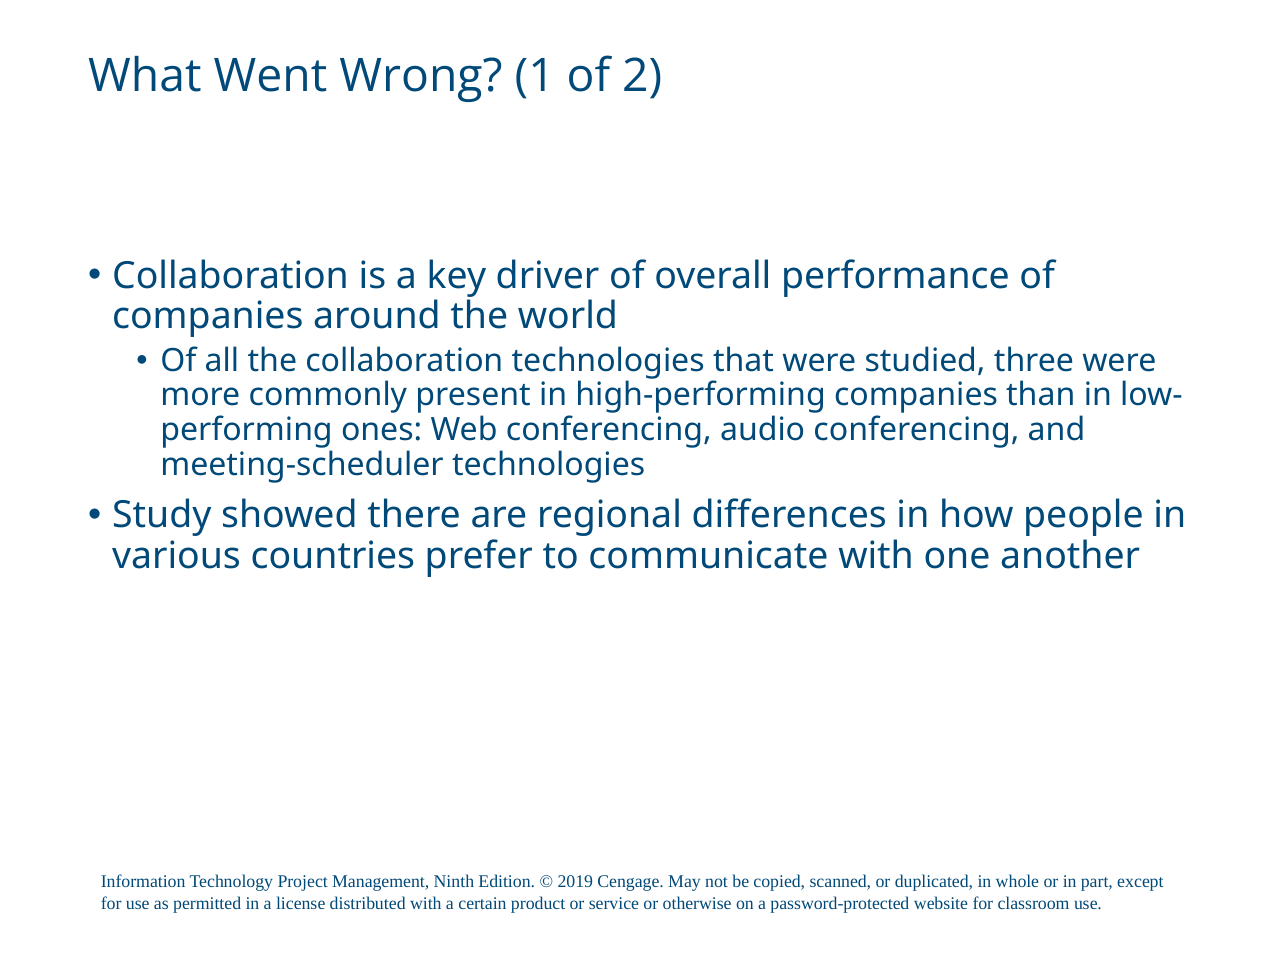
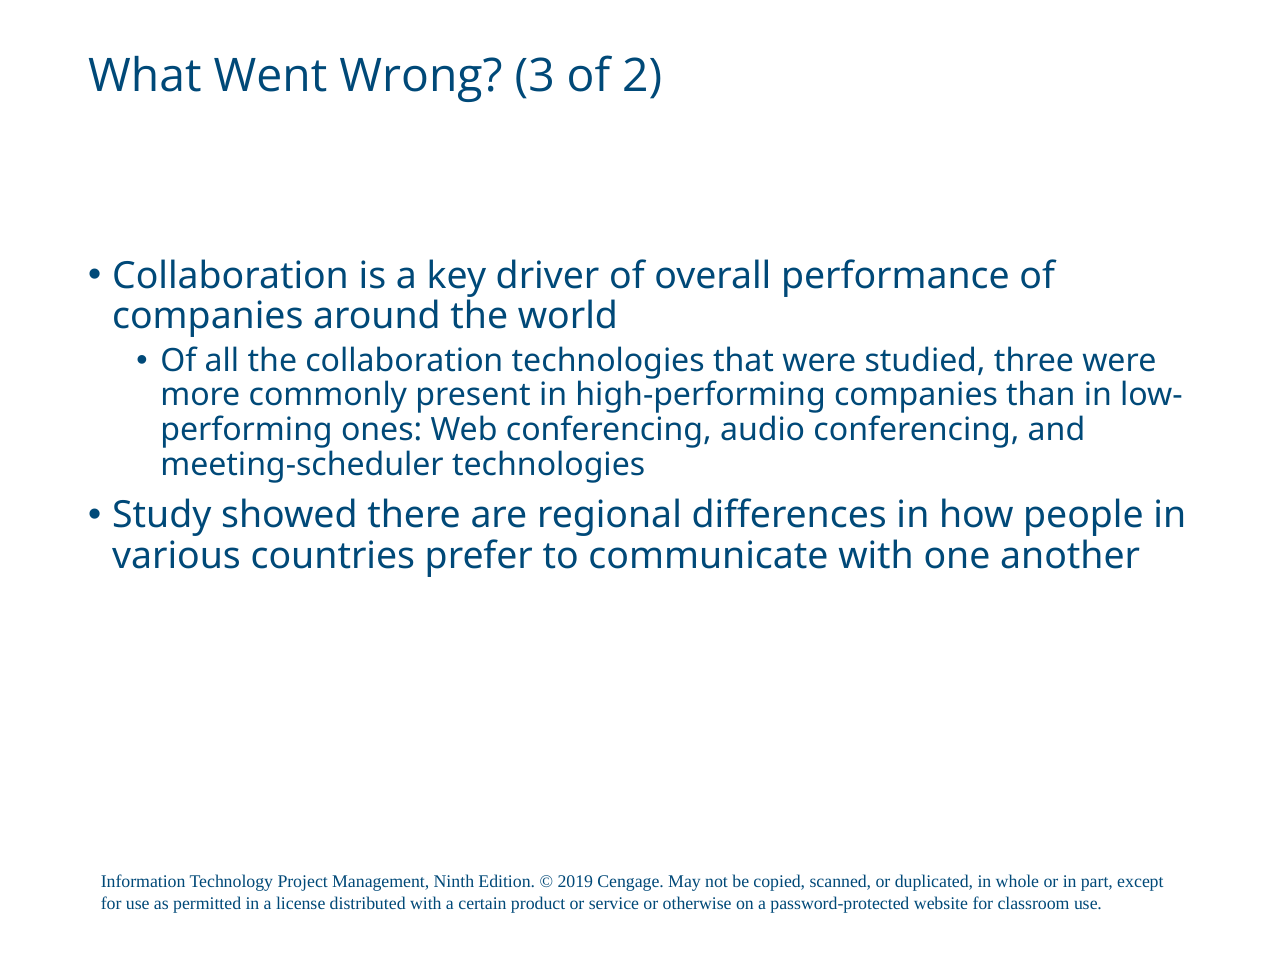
1: 1 -> 3 (535, 76)
